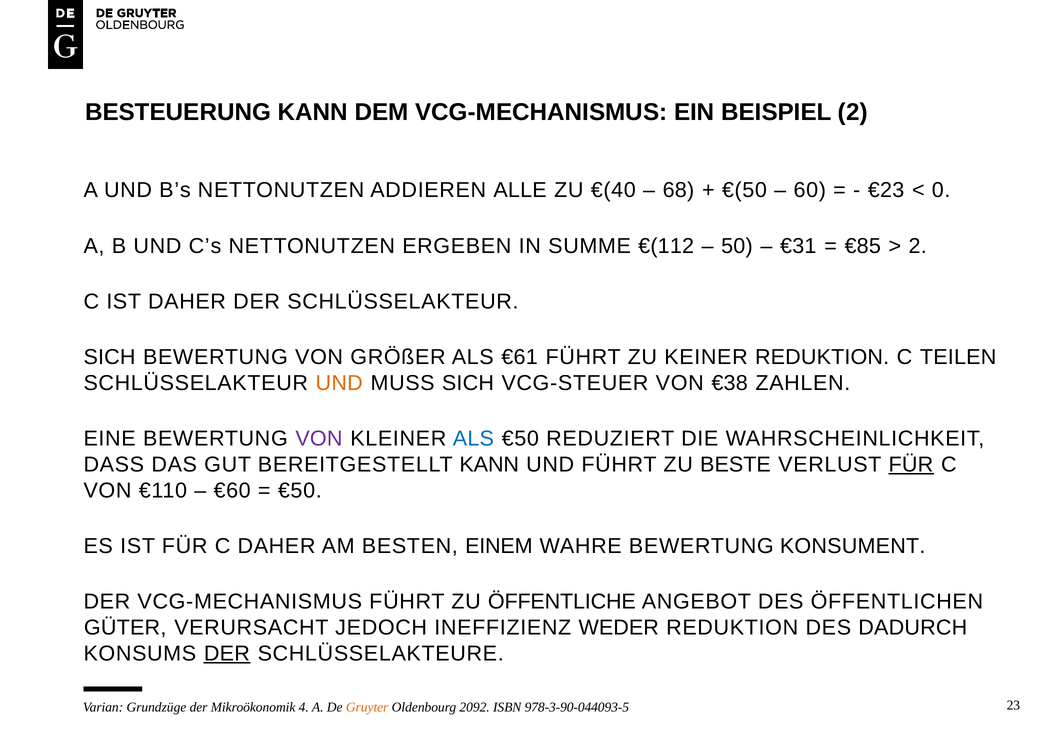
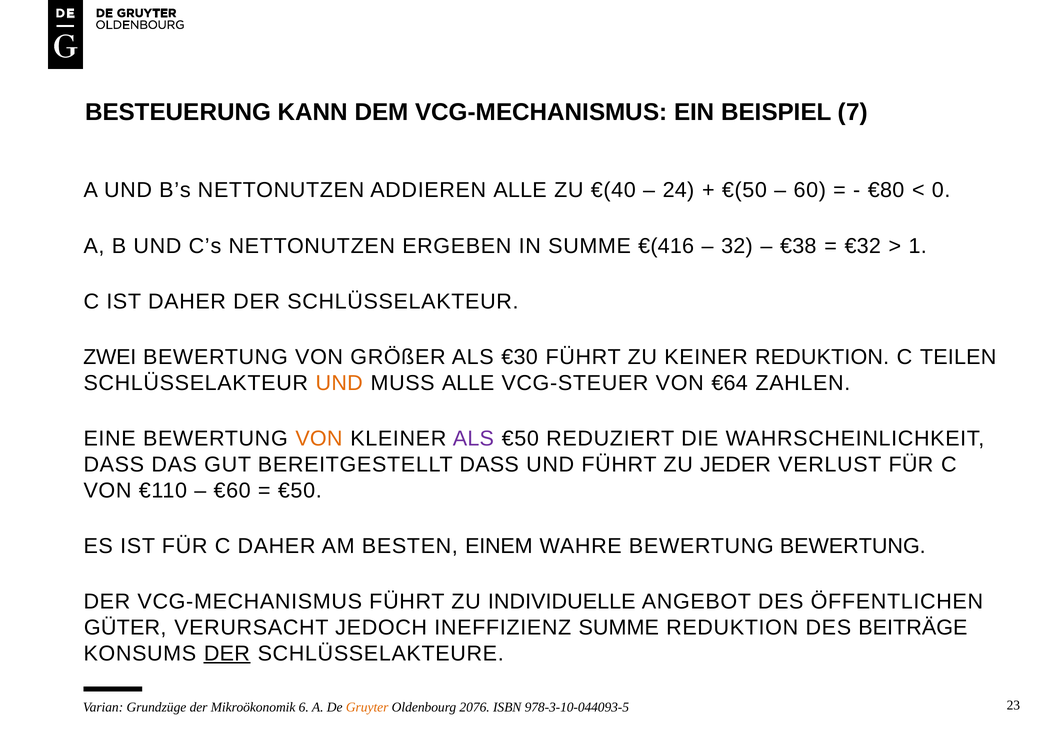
BEISPIEL 2: 2 -> 7 (853, 112)
68: 68 -> 24 (678, 190)
€23: €23 -> €80 (886, 190)
€(112: €(112 -> €(416 (666, 246)
50: 50 -> 32 (737, 246)
€31: €31 -> €38 (798, 246)
€85: €85 -> €32 (863, 246)
2: 2 -> 1 (918, 246)
SICH: SICH -> ZWEI (110, 357)
€61: €61 -> €30 (520, 357)
MUSS SICH: SICH -> ALLE (468, 383)
€38: €38 -> €64 (730, 383)
VON colour: purple -> orange (319, 438)
ALS colour: blue -> purple (473, 438)
BEREITGESTELLT KANN: KANN -> DASS (489, 464)
BESTE: BESTE -> JEDER (735, 464)
FÜR underline: present -> none (911, 464)
BEWERTUNG KONSUMENT: KONSUMENT -> BEWERTUNG (853, 546)
ÖFFENTLICHE: ÖFFENTLICHE -> INDIVIDUELLE (562, 601)
INEFFIZIENZ WEDER: WEDER -> SUMME (619, 627)
DADURCH: DADURCH -> BEITRÄGE (913, 627)
4: 4 -> 6 (304, 707)
2092: 2092 -> 2076 (475, 707)
978-3-90-044093-5: 978-3-90-044093-5 -> 978-3-10-044093-5 (577, 707)
